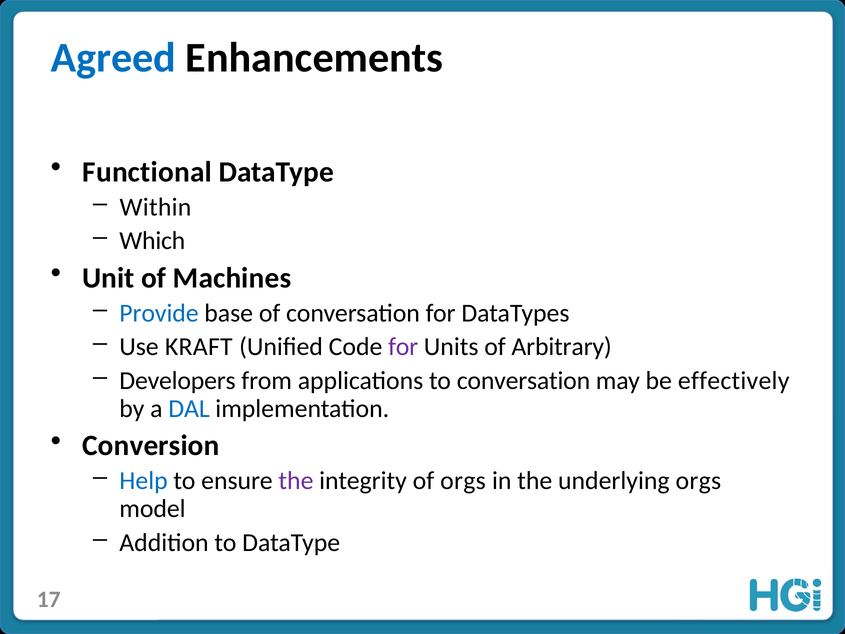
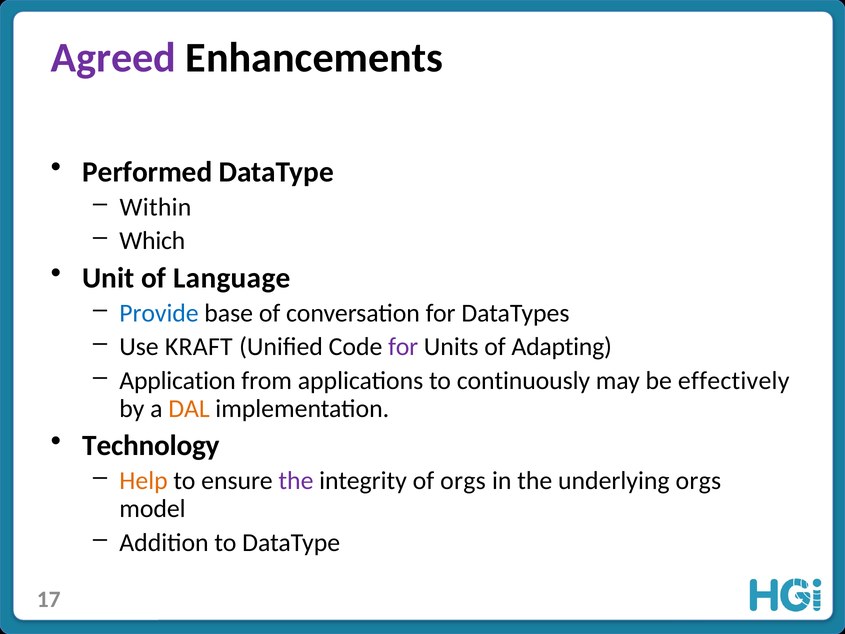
Agreed colour: blue -> purple (113, 58)
Functional: Functional -> Performed (147, 172)
Machines: Machines -> Language (232, 278)
Arbitrary: Arbitrary -> Adapting (562, 347)
Developers: Developers -> Application (178, 381)
to conversation: conversation -> continuously (523, 381)
DAL colour: blue -> orange (189, 408)
Conversion: Conversion -> Technology (151, 445)
Help colour: blue -> orange (144, 481)
